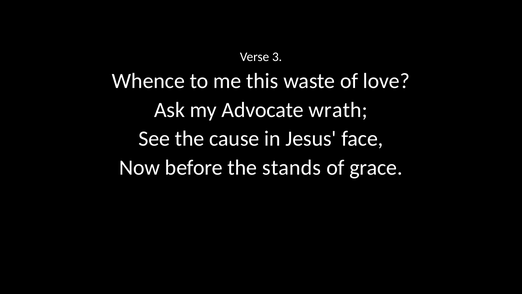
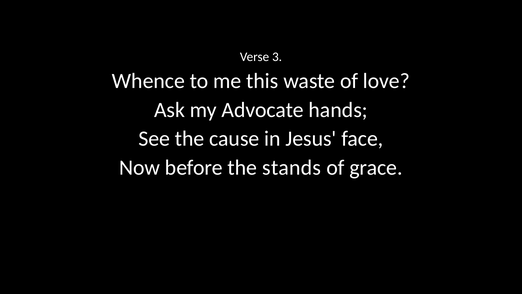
wrath: wrath -> hands (338, 110)
